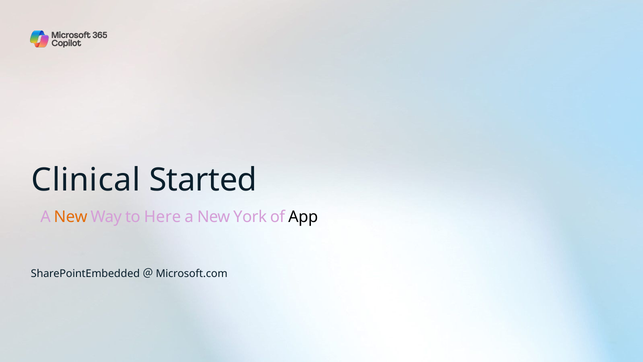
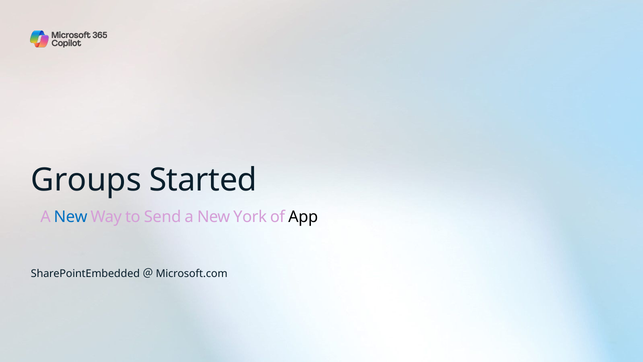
Clinical: Clinical -> Groups (86, 180)
New colour: orange -> blue (71, 217)
Here: Here -> Send (163, 217)
